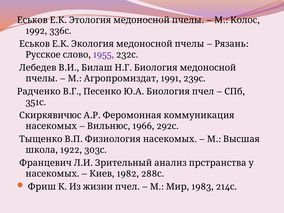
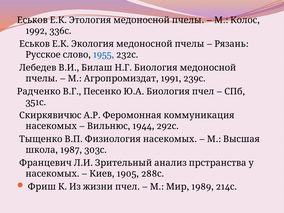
1955 colour: purple -> blue (104, 55)
1966: 1966 -> 1944 (143, 126)
1922: 1922 -> 1987 (71, 150)
1982: 1982 -> 1905 (128, 174)
1983: 1983 -> 1989 (202, 187)
